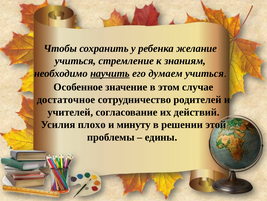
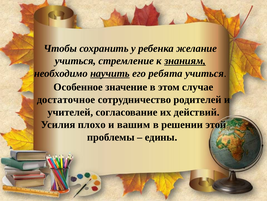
знаниям underline: none -> present (185, 61)
думаем: думаем -> ребята (166, 73)
минуту: минуту -> вашим (134, 124)
